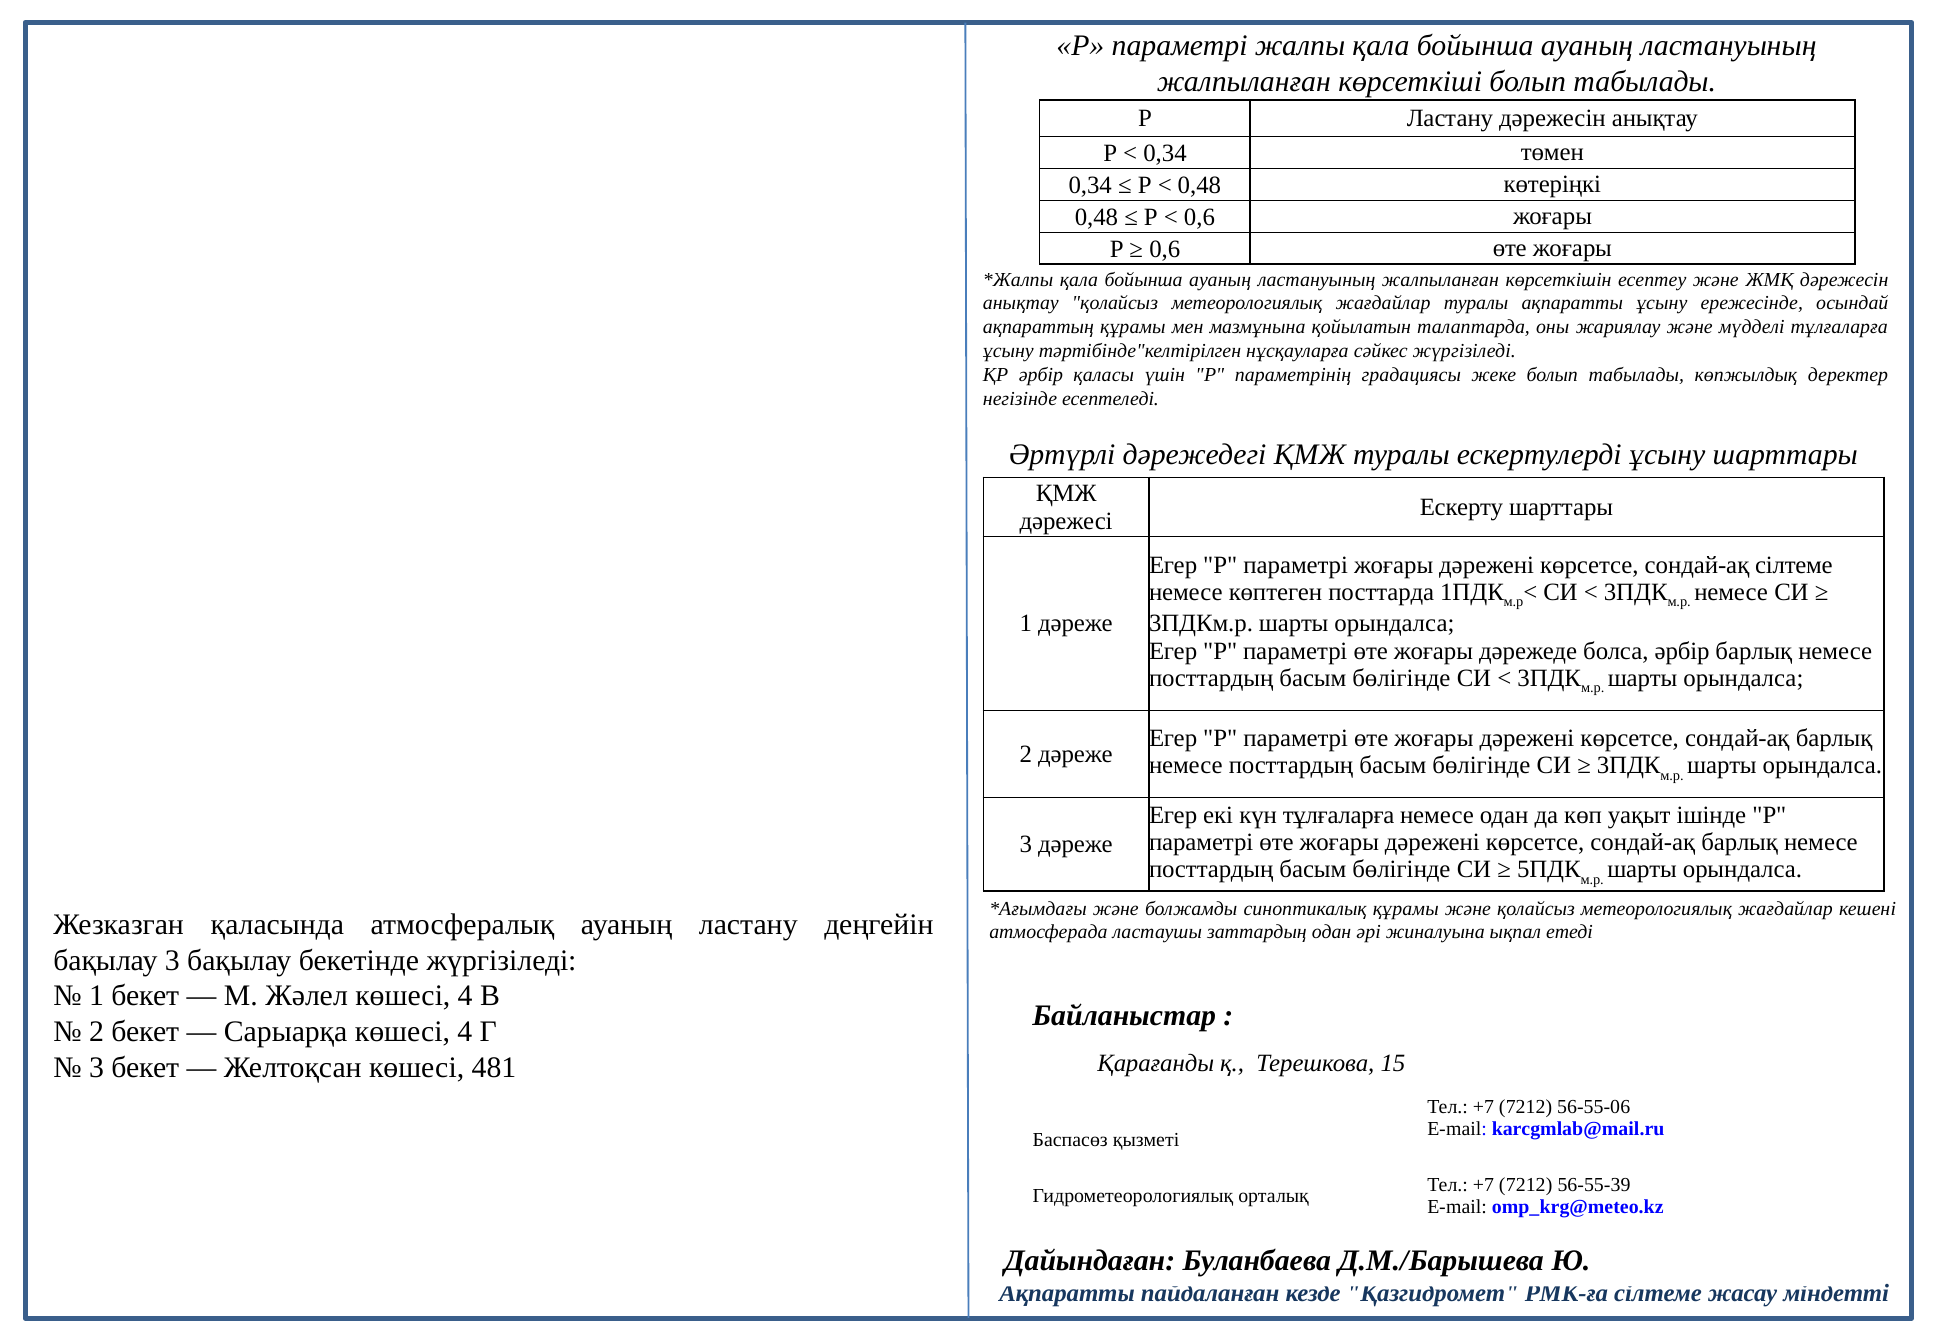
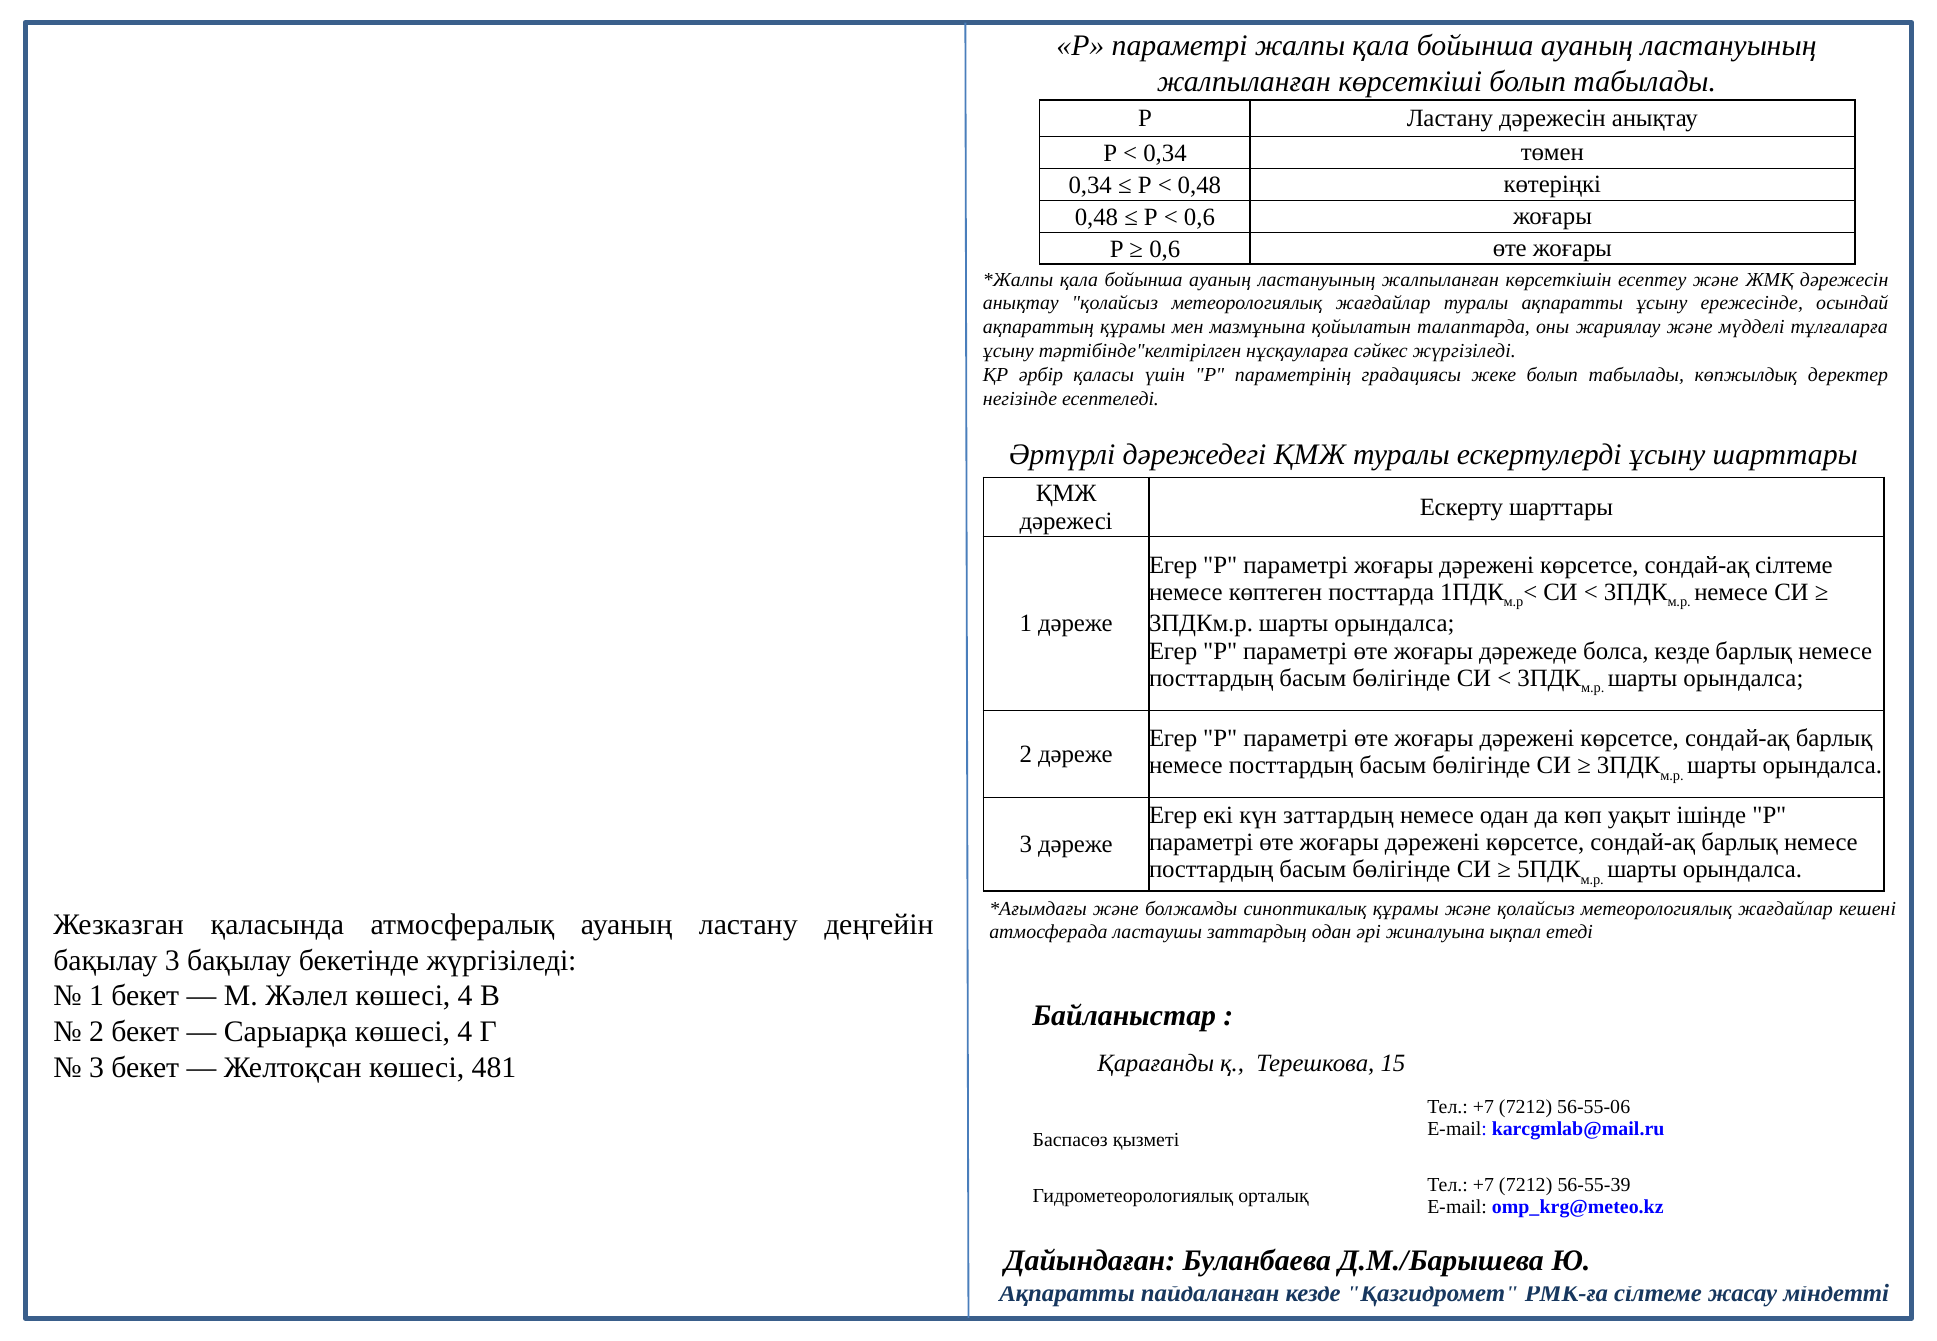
болса әрбір: әрбір -> кезде (1682, 651)
күн тұлғаларға: тұлғаларға -> заттардың (1338, 815)
